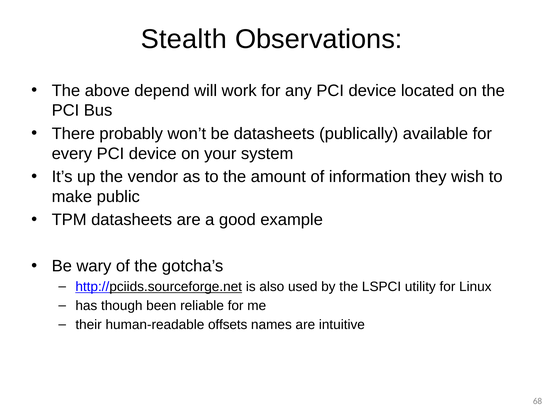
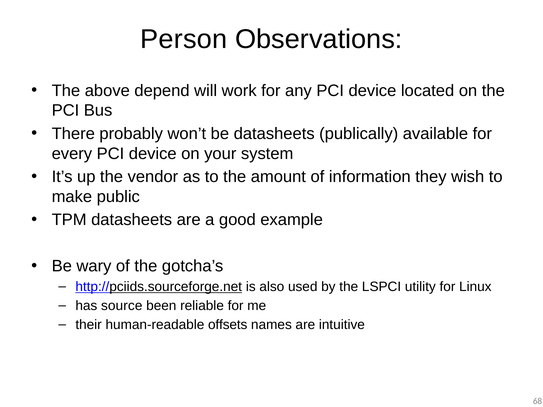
Stealth: Stealth -> Person (184, 39)
though: though -> source (122, 306)
